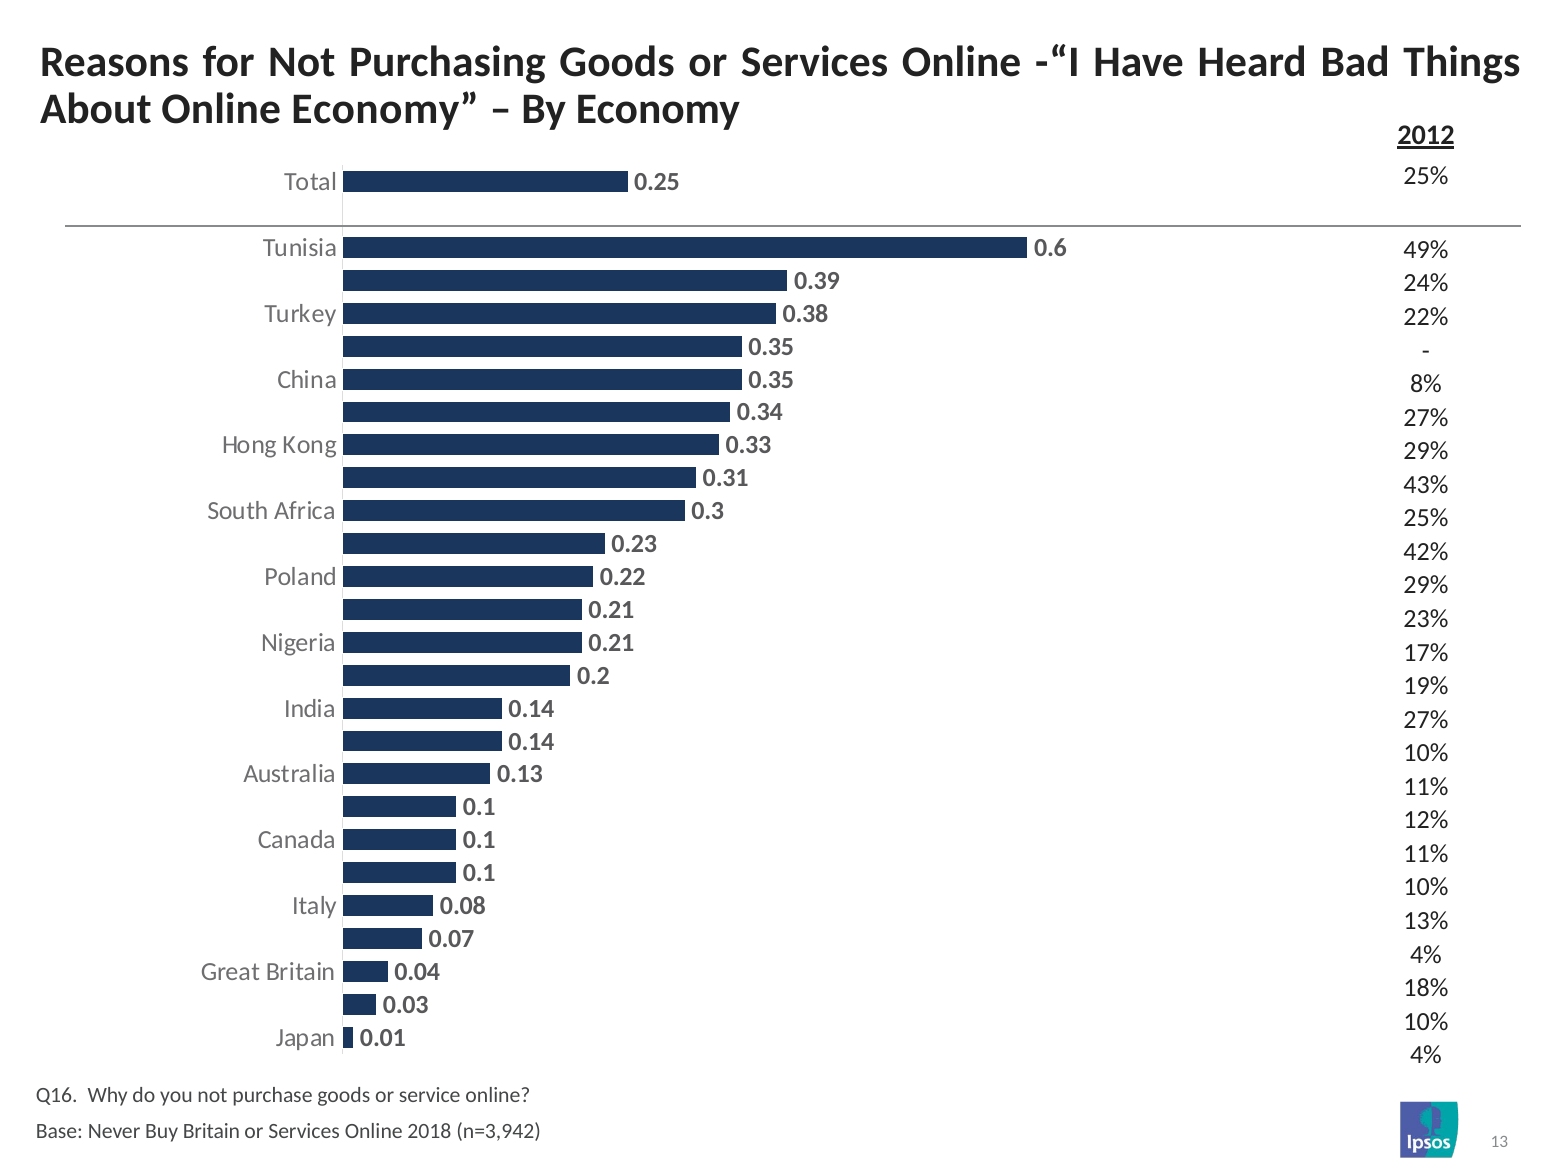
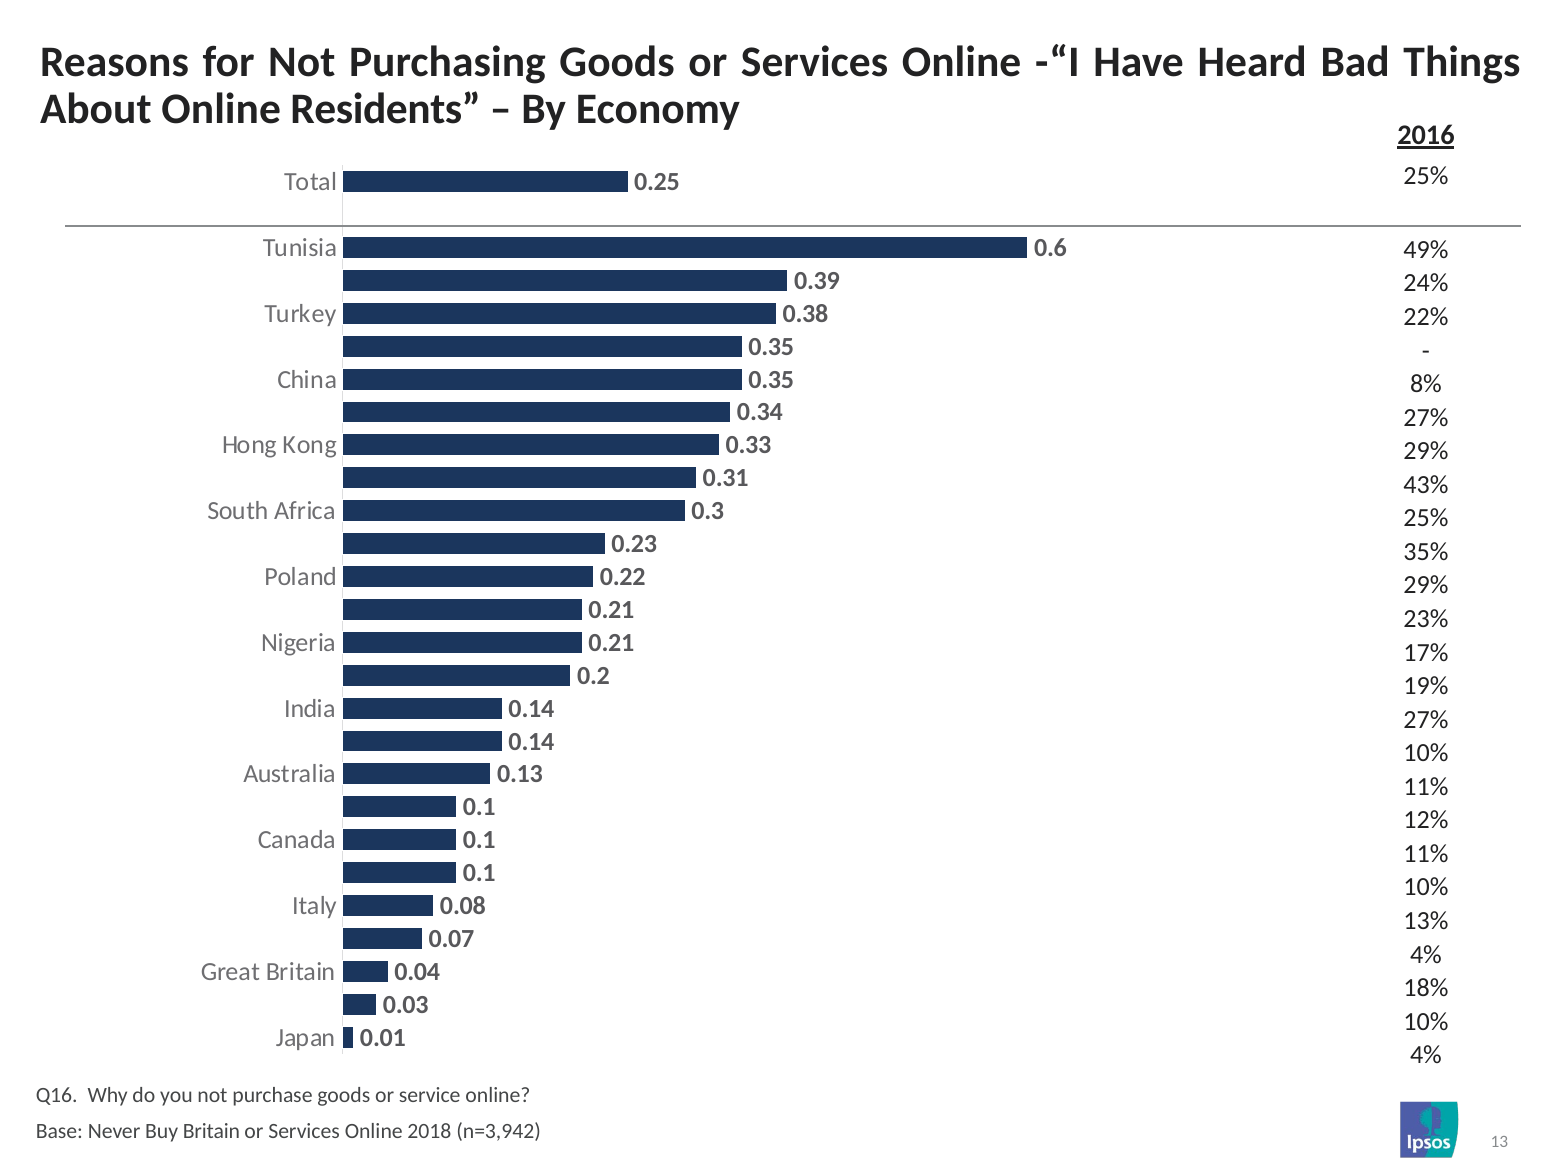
Online Economy: Economy -> Residents (386, 109)
2012: 2012 -> 2016 (1426, 135)
42%: 42% -> 35% (1426, 552)
